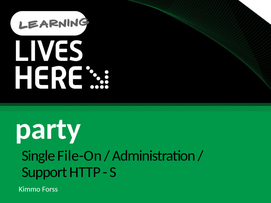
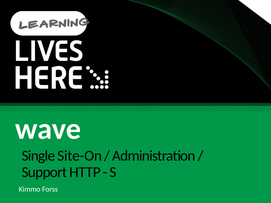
party: party -> wave (48, 129)
File-On: File-On -> Site-On (80, 156)
